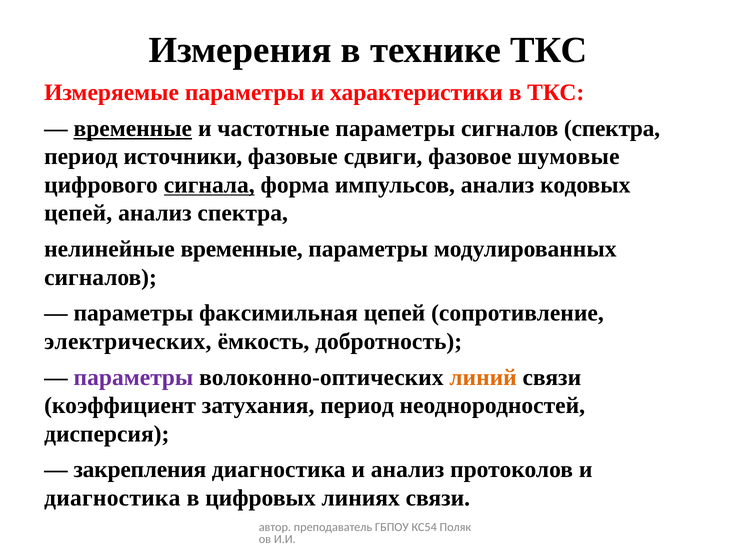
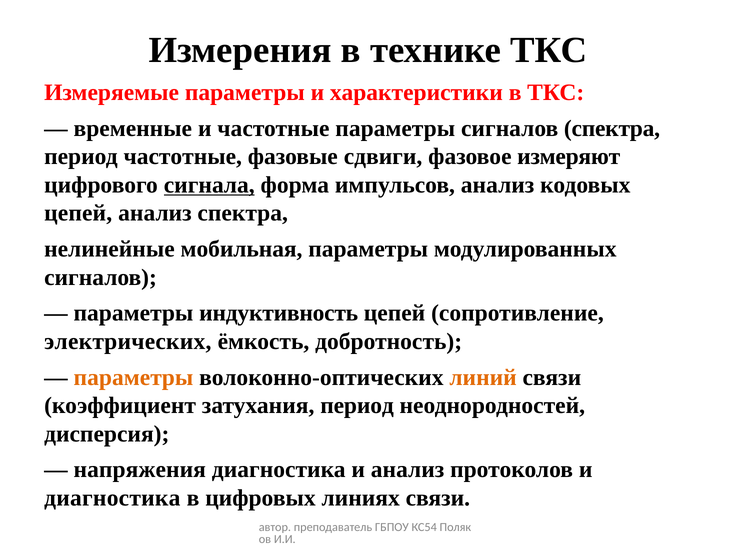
временные underline: present -> none (133, 129)
период источники: источники -> частотные (183, 157)
шумовые: шумовые -> измеряют (569, 157)
нелинейные временные: временные -> мобильная (242, 249)
факсимильная: факсимильная -> индуктивность (279, 313)
параметры colour: purple -> orange (133, 377)
закрепления: закрепления -> напряжения (140, 470)
